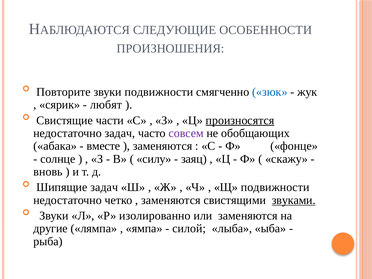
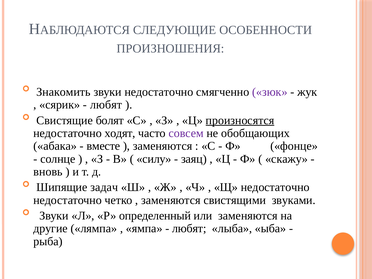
Повторите: Повторите -> Знакомить (64, 92)
звуки подвижности: подвижности -> недостаточно (159, 92)
зюк colour: blue -> purple (270, 92)
части: части -> болят (110, 120)
недостаточно задач: задач -> ходят (120, 133)
Щ подвижности: подвижности -> недостаточно (275, 187)
звуками underline: present -> none (294, 200)
изолированно: изолированно -> определенный (155, 216)
силой: силой -> любят (189, 229)
